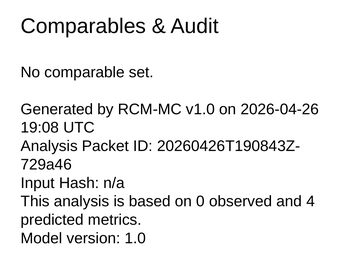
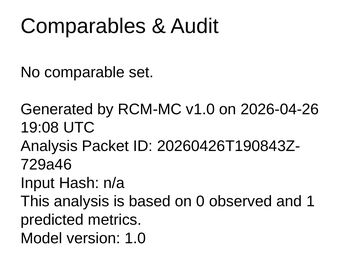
4: 4 -> 1 (311, 201)
